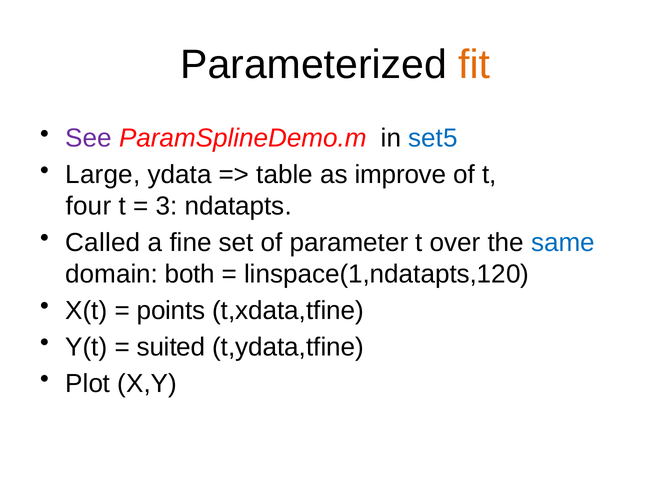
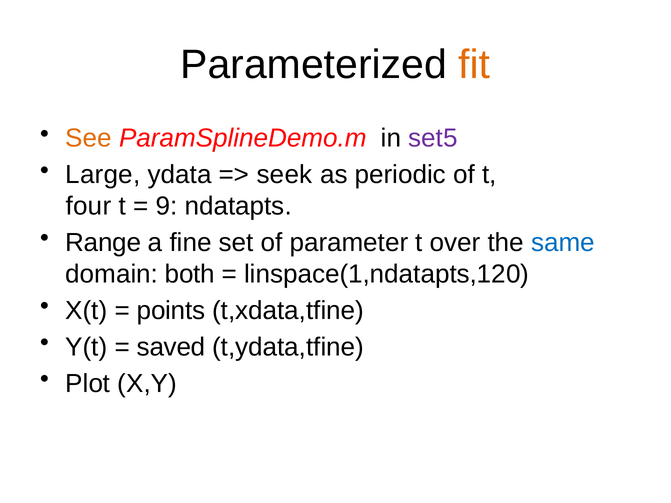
See colour: purple -> orange (89, 138)
set5 colour: blue -> purple (433, 138)
table: table -> seek (284, 175)
improve: improve -> periodic (400, 175)
3: 3 -> 9 (167, 206)
Called: Called -> Range (103, 243)
suited: suited -> saved (171, 347)
